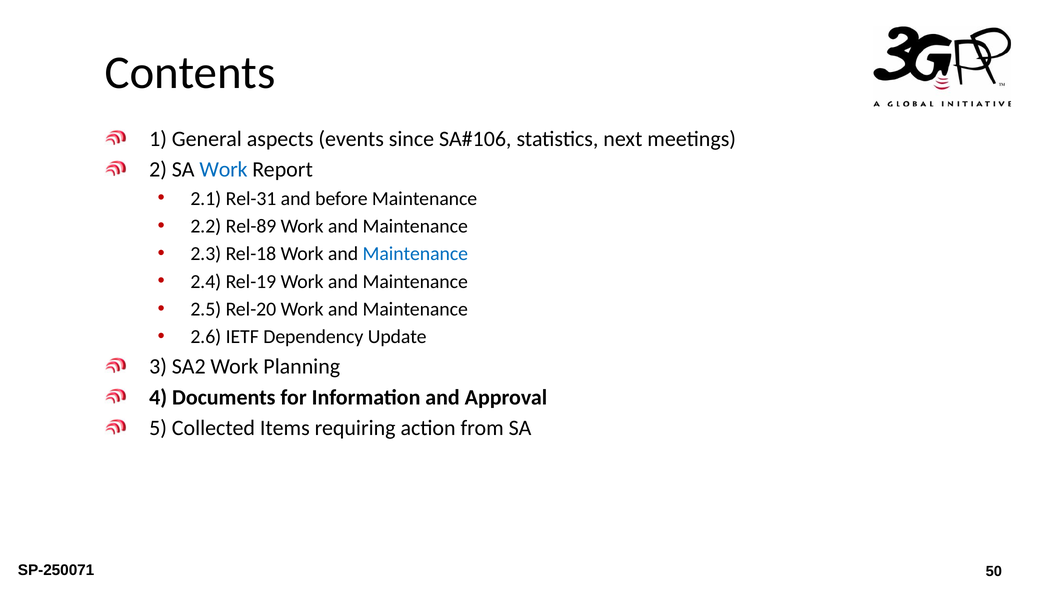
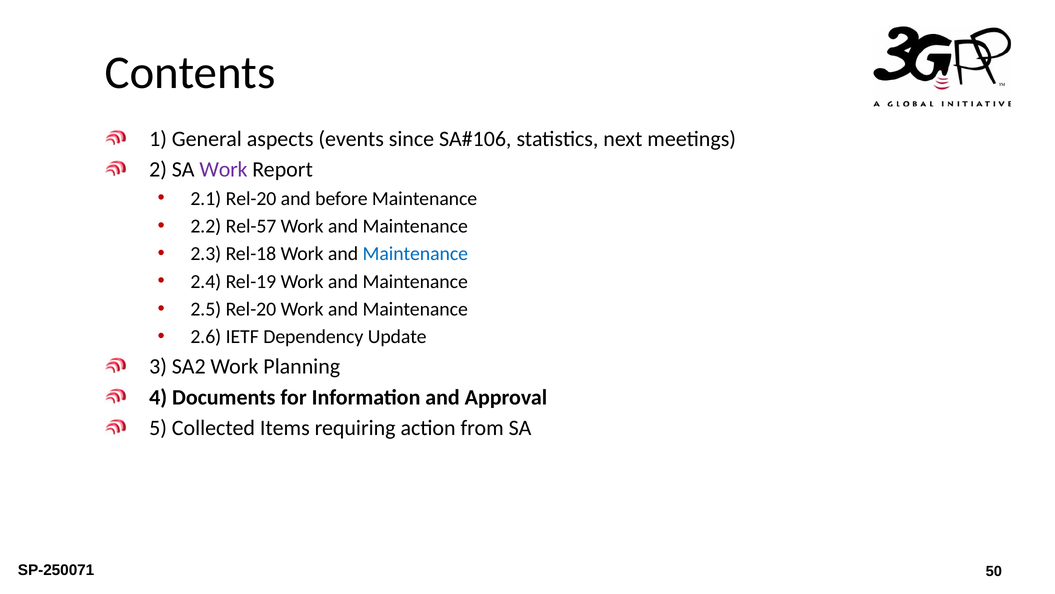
Work colour: blue -> purple (223, 169)
2.1 Rel-31: Rel-31 -> Rel-20 (251, 198)
Rel-89: Rel-89 -> Rel-57 (251, 226)
